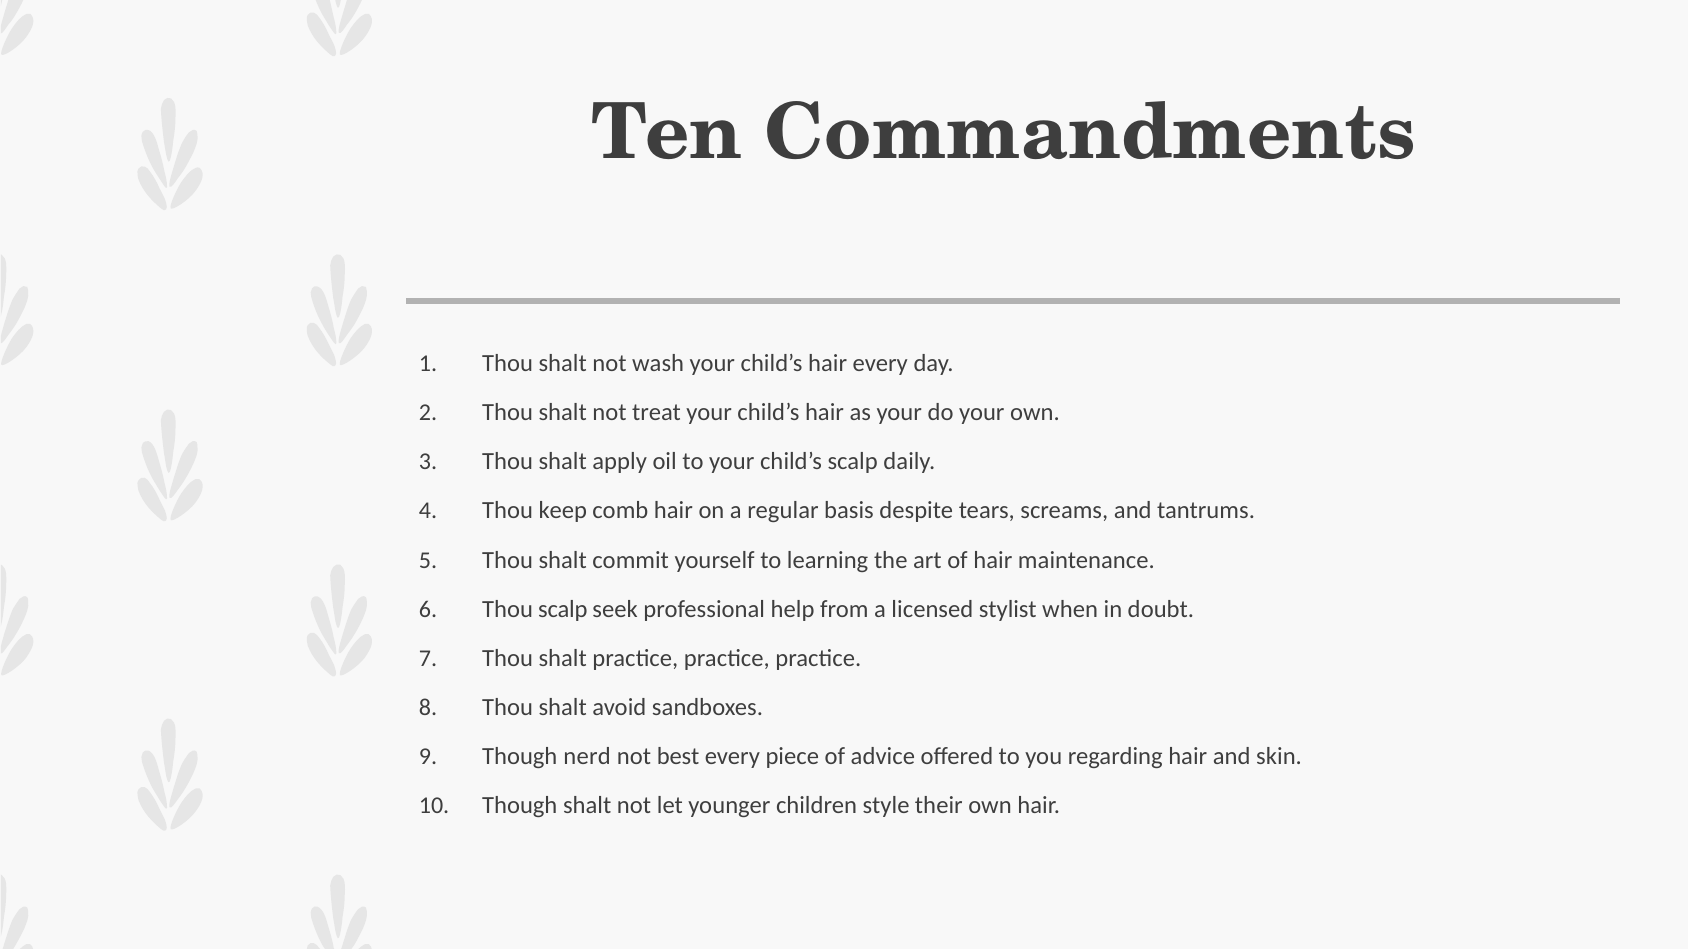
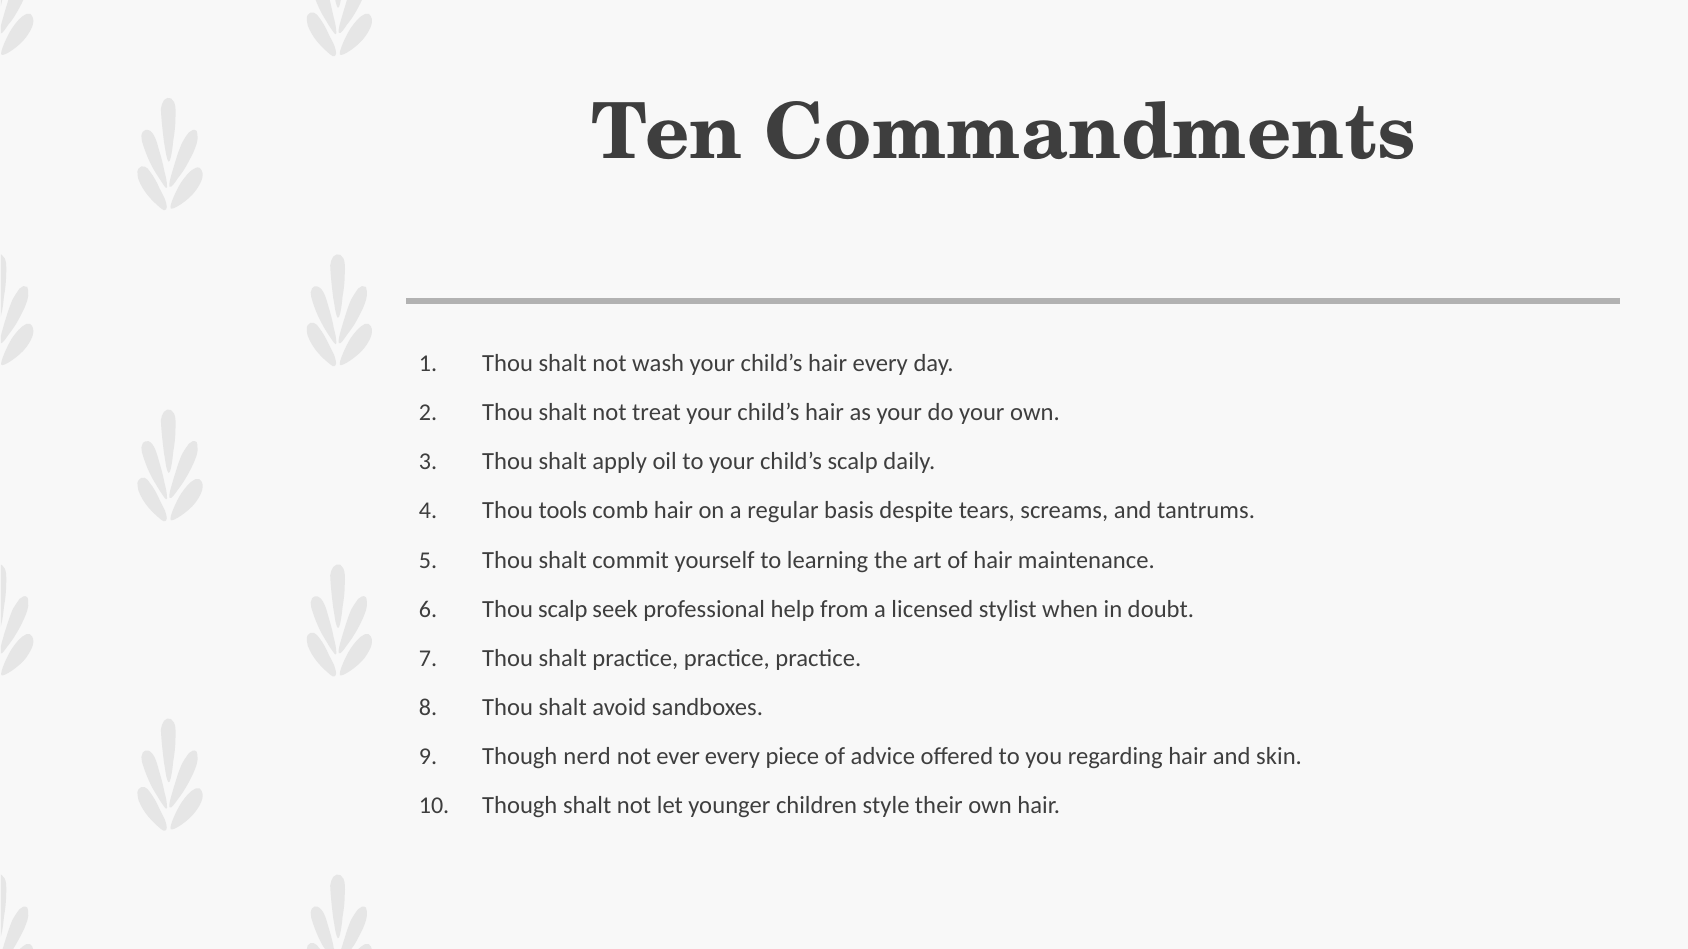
keep: keep -> tools (563, 511)
best: best -> ever (678, 757)
